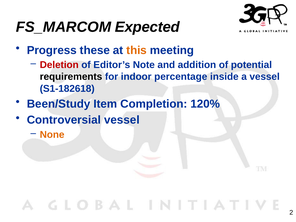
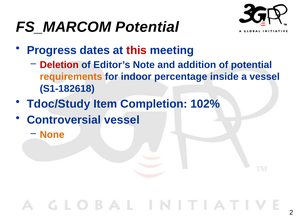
FS_MARCOM Expected: Expected -> Potential (147, 27)
these: these -> dates (95, 50)
this colour: orange -> red (137, 50)
requirements colour: black -> orange (71, 77)
Been/Study: Been/Study -> Tdoc/Study (59, 104)
120%: 120% -> 102% (205, 104)
